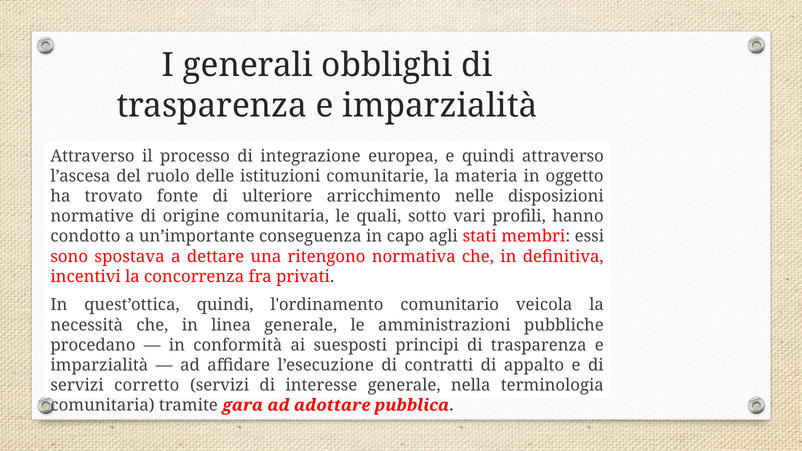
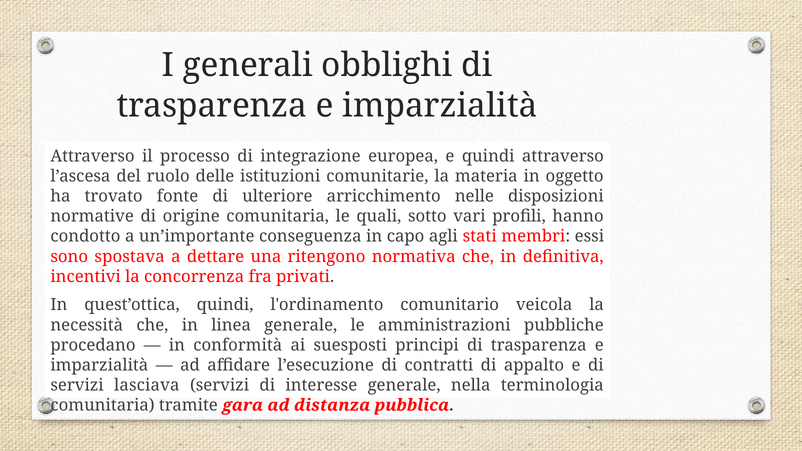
corretto: corretto -> lasciava (147, 385)
adottare: adottare -> distanza (332, 405)
